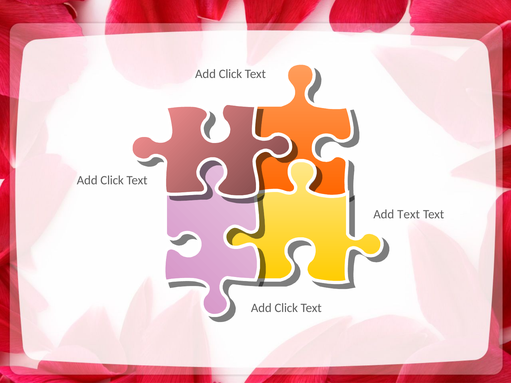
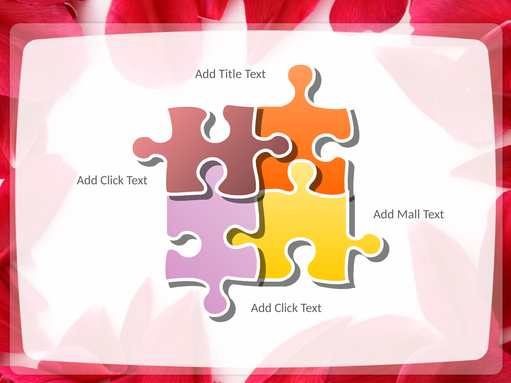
Click: Click -> Title (230, 74)
Add Text: Text -> Mall (409, 214)
